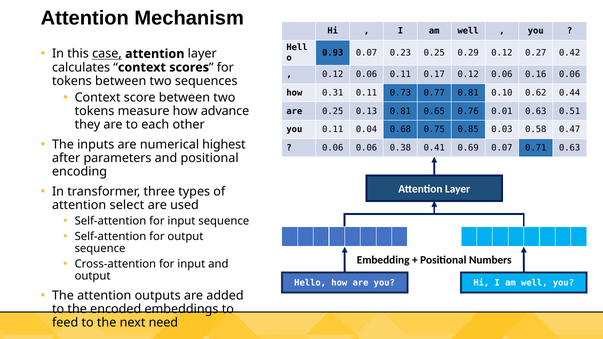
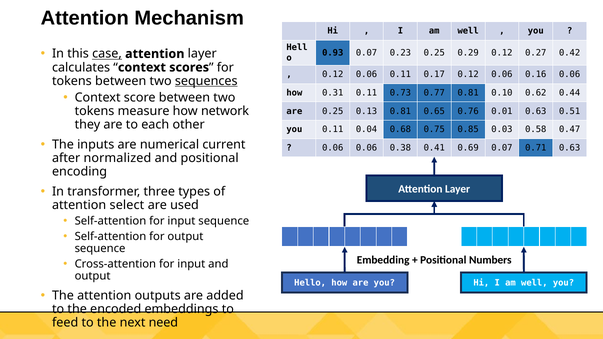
sequences underline: none -> present (206, 81)
advance: advance -> network (225, 111)
highest: highest -> current (224, 145)
parameters: parameters -> normalized (117, 158)
